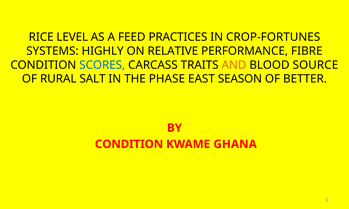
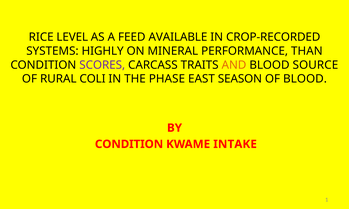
PRACTICES: PRACTICES -> AVAILABLE (178, 37)
CROP-FORTUNES: CROP-FORTUNES -> CROP-RECORDED (273, 37)
RELATIVE: RELATIVE -> MINERAL (173, 51)
FIBRE: FIBRE -> THAN (307, 51)
SCORES colour: blue -> purple (102, 65)
SALT: SALT -> COLI (93, 79)
OF BETTER: BETTER -> BLOOD (305, 79)
GHANA: GHANA -> INTAKE (235, 144)
